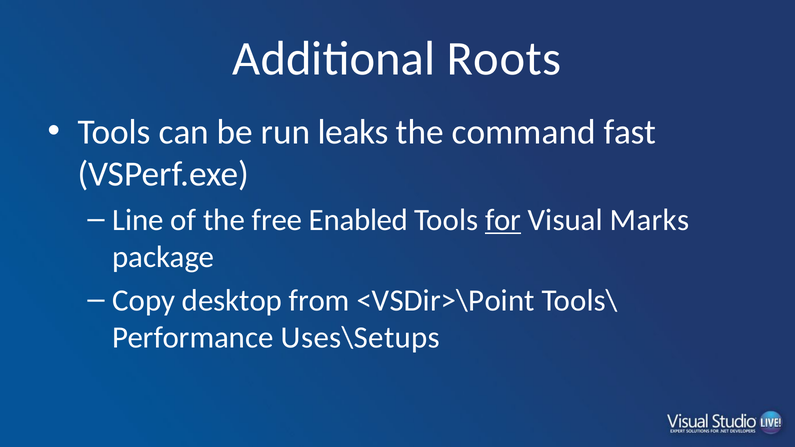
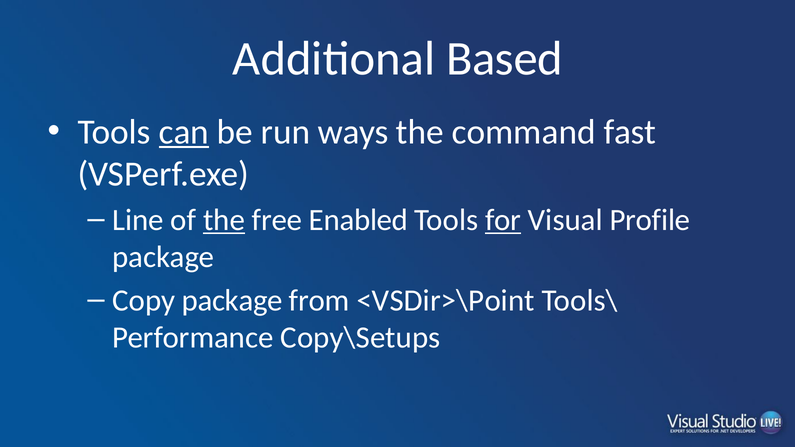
Roots: Roots -> Based (504, 59)
can underline: none -> present (184, 132)
leaks: leaks -> ways (353, 132)
the underline: none -> present (224, 220)
Marks: Marks -> Profile (650, 220)
Copy desktop: desktop -> package (232, 301)
Uses\Setups: Uses\Setups -> Copy\Setups (361, 338)
